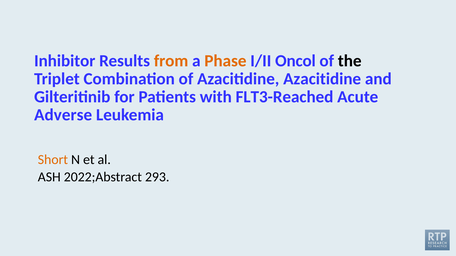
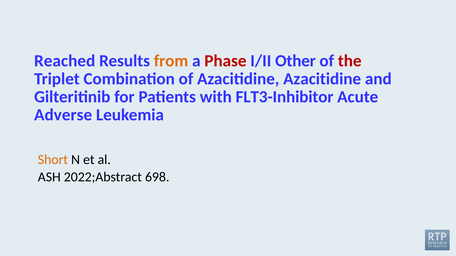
Inhibitor: Inhibitor -> Reached (65, 61)
Phase colour: orange -> red (225, 61)
Oncol: Oncol -> Other (295, 61)
the colour: black -> red (350, 61)
FLT3-Reached: FLT3-Reached -> FLT3-Inhibitor (285, 97)
293: 293 -> 698 (157, 177)
